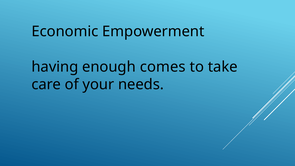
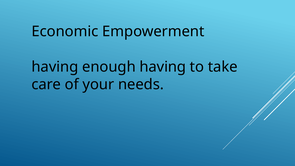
enough comes: comes -> having (163, 67)
